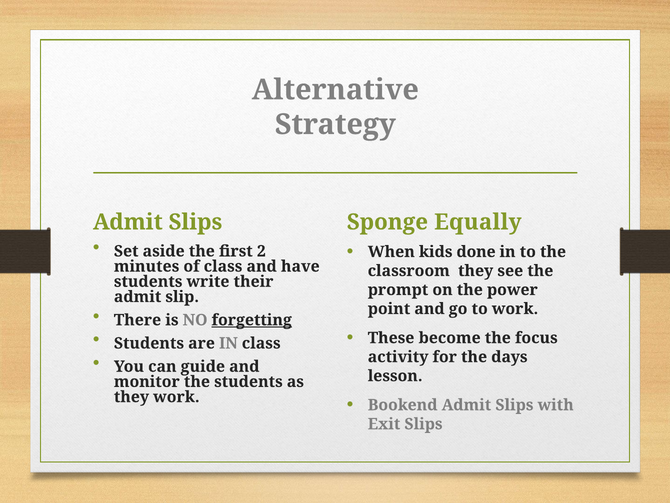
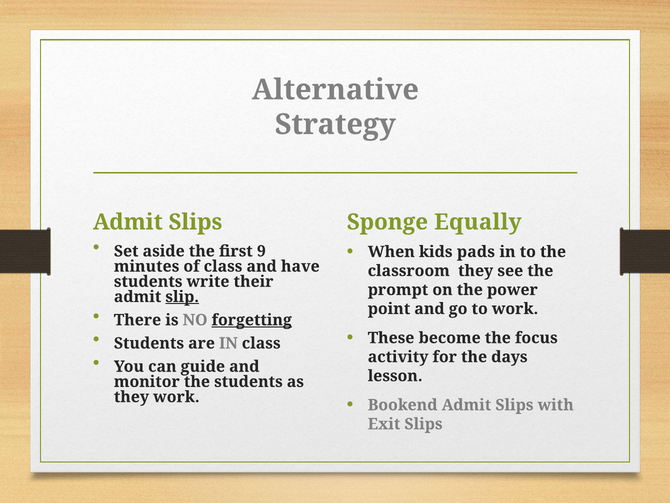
2: 2 -> 9 (261, 251)
done: done -> pads (476, 252)
slip underline: none -> present (182, 297)
